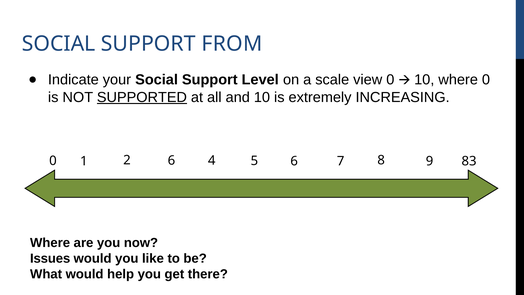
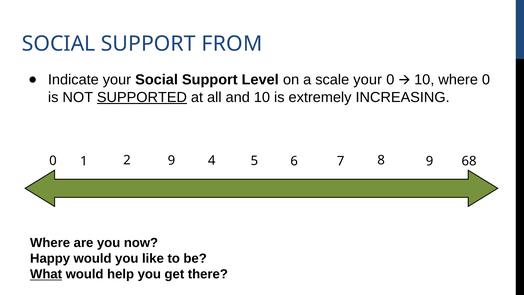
scale view: view -> your (368, 80)
0 6: 6 -> 9 (171, 160)
83: 83 -> 68 (469, 161)
Issues: Issues -> Happy (50, 258)
What underline: none -> present (46, 274)
